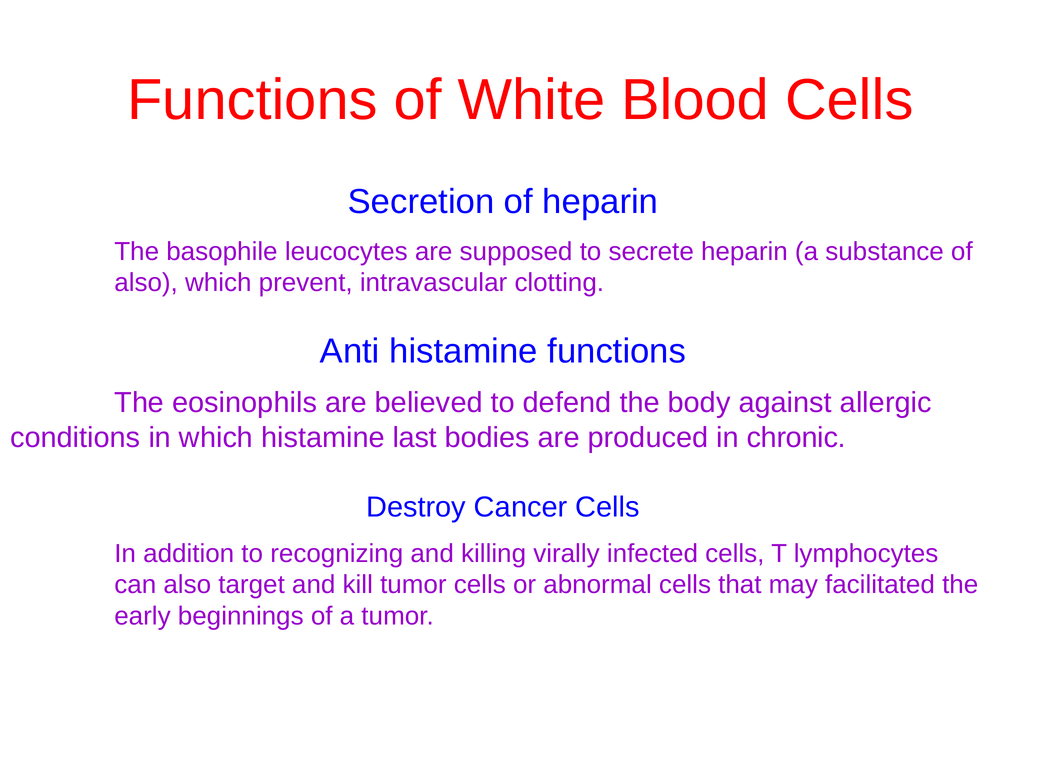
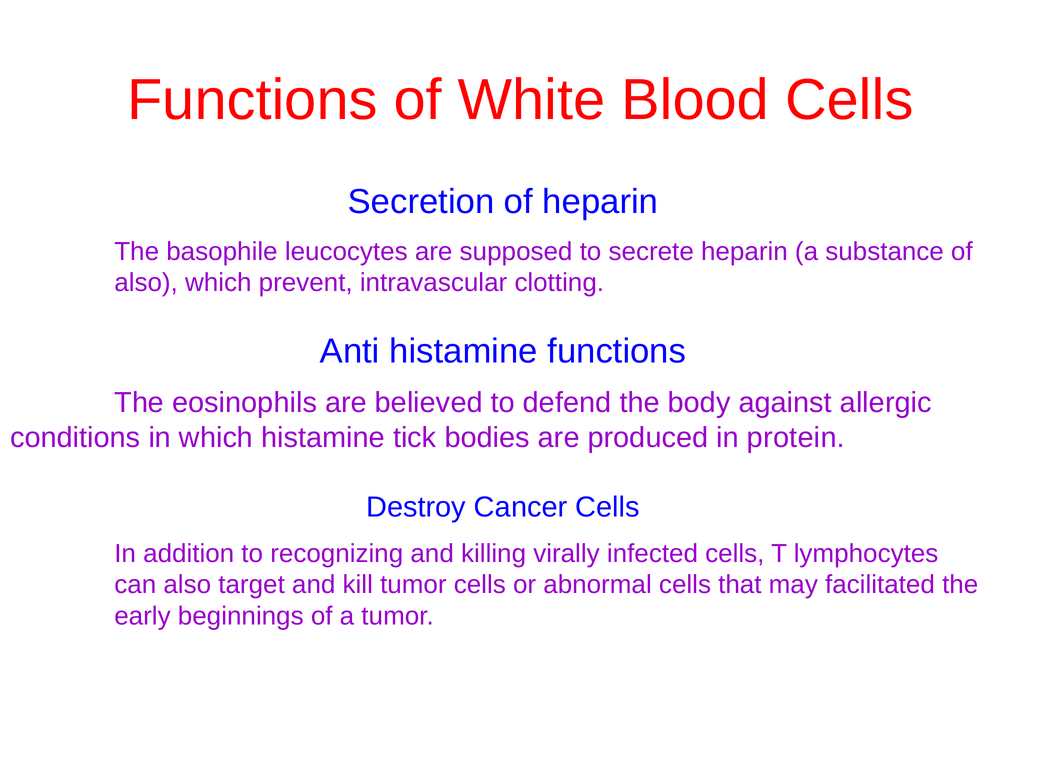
last: last -> tick (415, 437)
chronic: chronic -> protein (796, 437)
